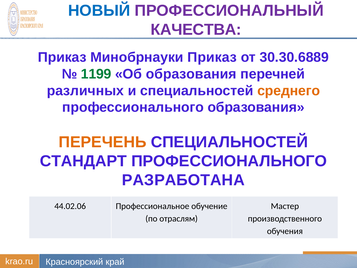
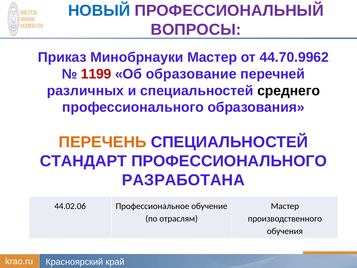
КАЧЕСТВА: КАЧЕСТВА -> ВОПРОСЫ (196, 30)
Минобрнауки Приказ: Приказ -> Мастер (212, 57)
30.30.6889: 30.30.6889 -> 44.70.9962 (294, 57)
1199 colour: green -> red (96, 74)
Об образования: образования -> образование (191, 74)
среднего colour: orange -> black (289, 91)
